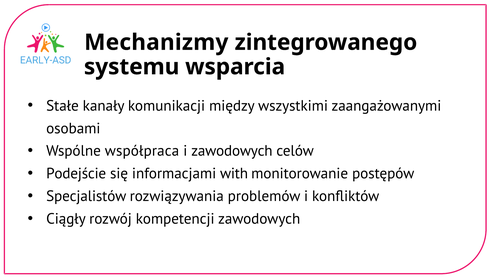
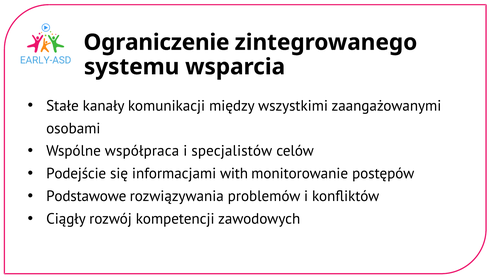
Mechanizmy: Mechanizmy -> Ograniczenie (156, 42)
i zawodowych: zawodowych -> specjalistów (232, 151)
Specjalistów: Specjalistów -> Podstawowe (86, 196)
